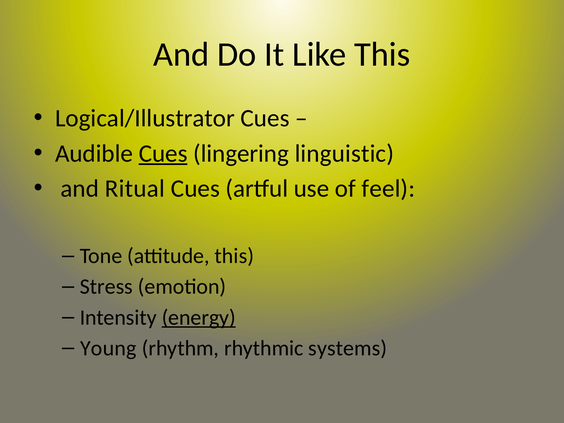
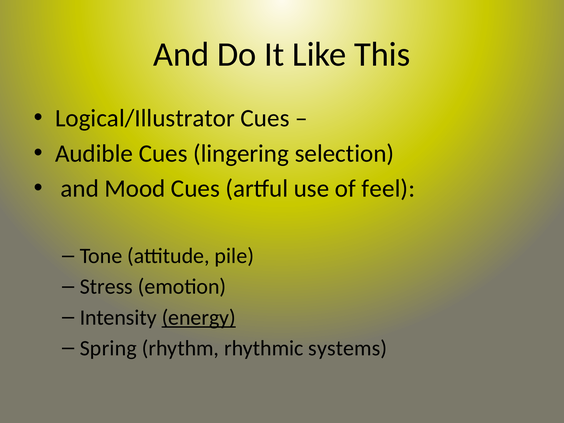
Cues underline: present -> none (163, 153)
linguistic: linguistic -> selection (344, 153)
Ritual: Ritual -> Mood (135, 189)
attitude this: this -> pile (234, 256)
Young: Young -> Spring (108, 348)
